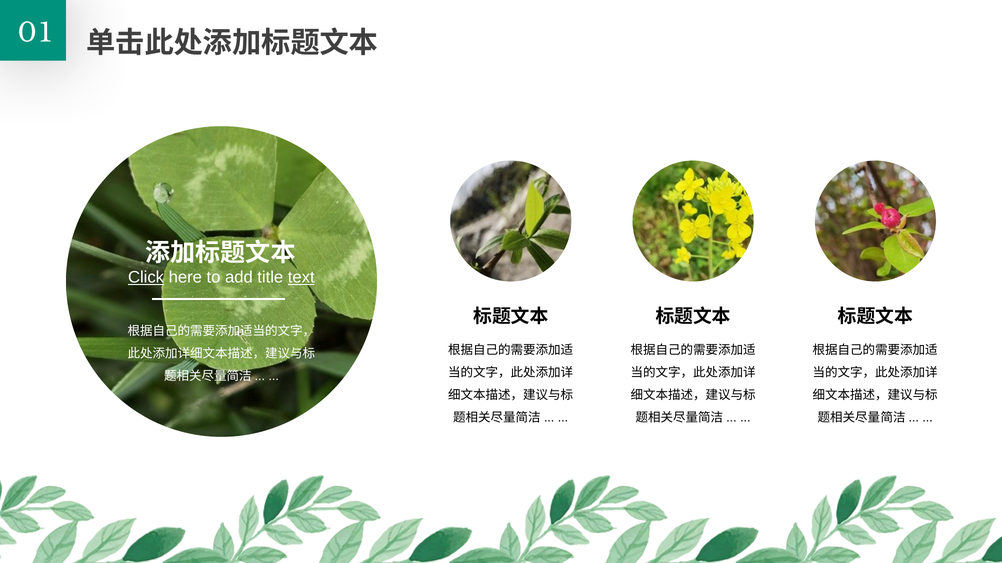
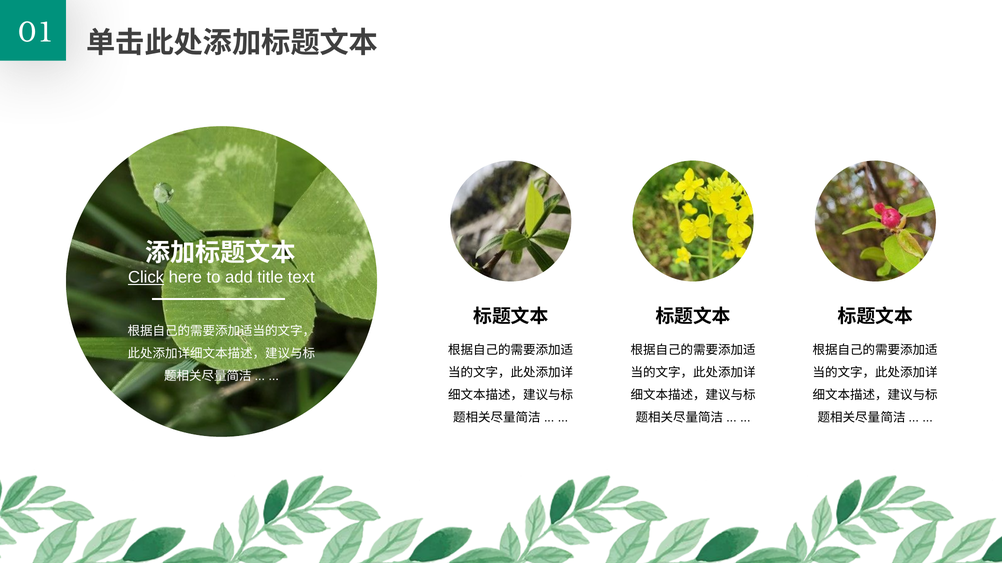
text underline: present -> none (301, 278)
